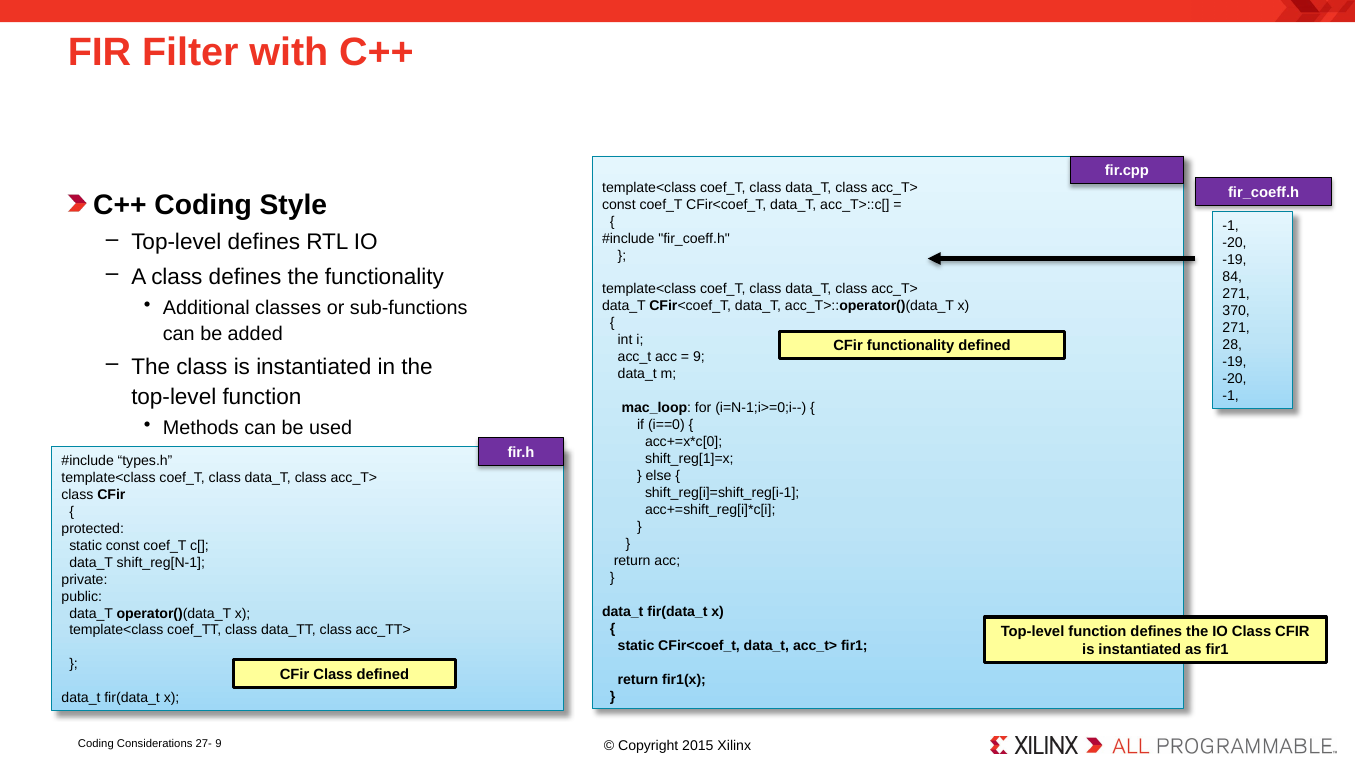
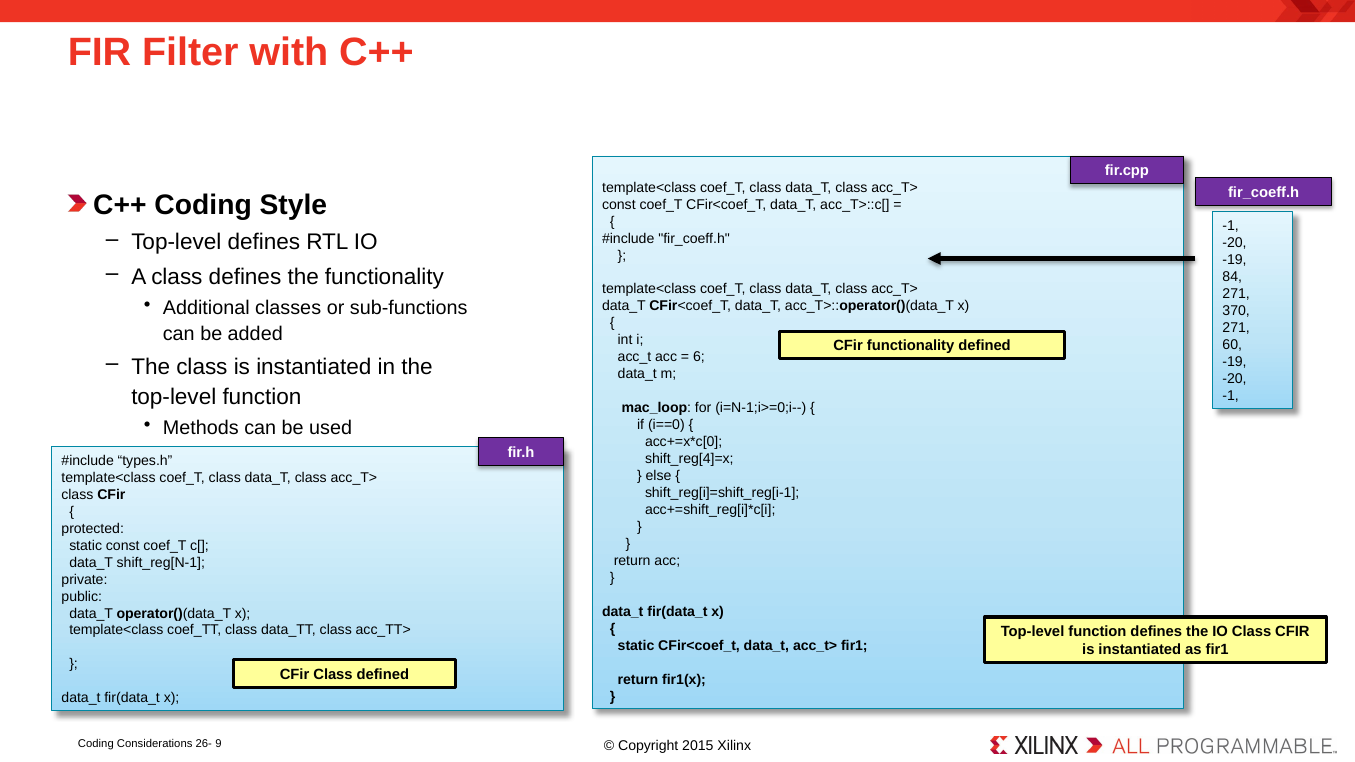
28: 28 -> 60 (1232, 345)
9: 9 -> 6 (699, 357)
shift_reg[1]=x: shift_reg[1]=x -> shift_reg[4]=x (689, 459)
27-: 27- -> 26- (204, 744)
